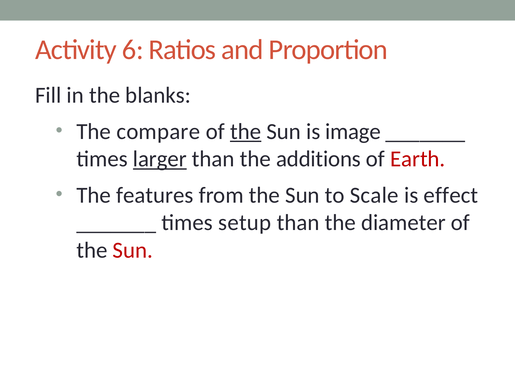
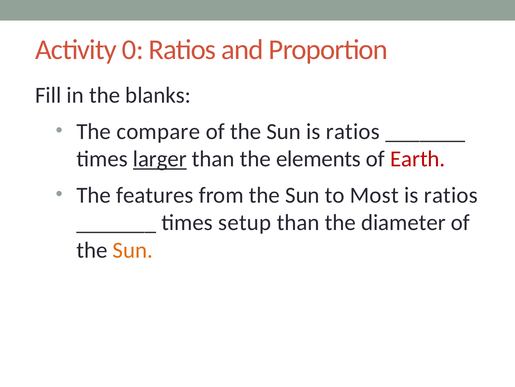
6: 6 -> 0 (133, 50)
the underline: present -> none (246, 131)
Sun is image: image -> ratios (353, 131)
additions: additions -> elements (318, 159)
Scale: Scale -> Most (374, 195)
effect: effect -> ratios (451, 195)
Sun colour: red -> orange (133, 250)
